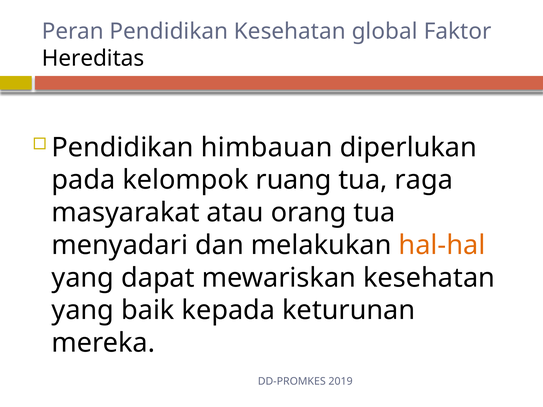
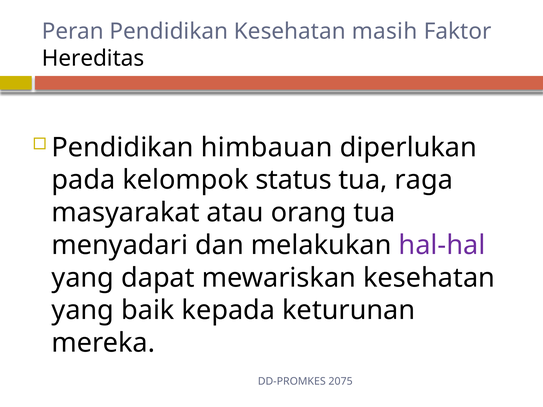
global: global -> masih (385, 31)
ruang: ruang -> status (294, 180)
hal-hal colour: orange -> purple (442, 245)
2019: 2019 -> 2075 (341, 382)
